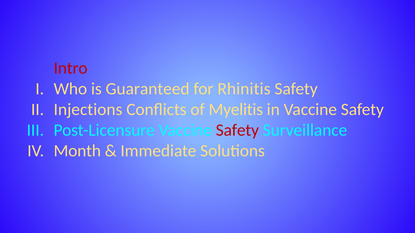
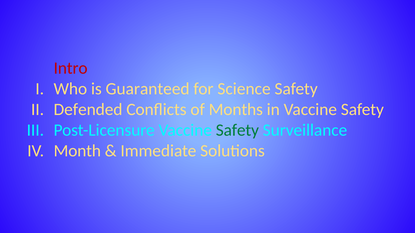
Rhinitis: Rhinitis -> Science (244, 89)
Injections: Injections -> Defended (88, 110)
Myelitis: Myelitis -> Months (236, 110)
Safety colour: red -> green (237, 130)
